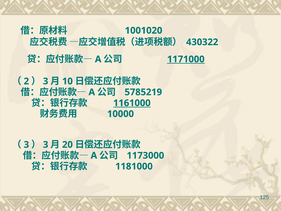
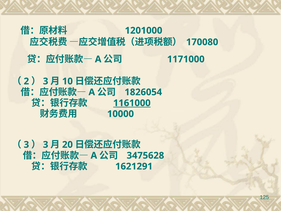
1001020: 1001020 -> 1201000 (144, 30)
430322: 430322 -> 170080 (202, 42)
1171000 underline: present -> none (186, 59)
5785219: 5785219 -> 1826054 (143, 92)
1173000: 1173000 -> 3475628 (145, 155)
1181000: 1181000 -> 1621291 (134, 166)
